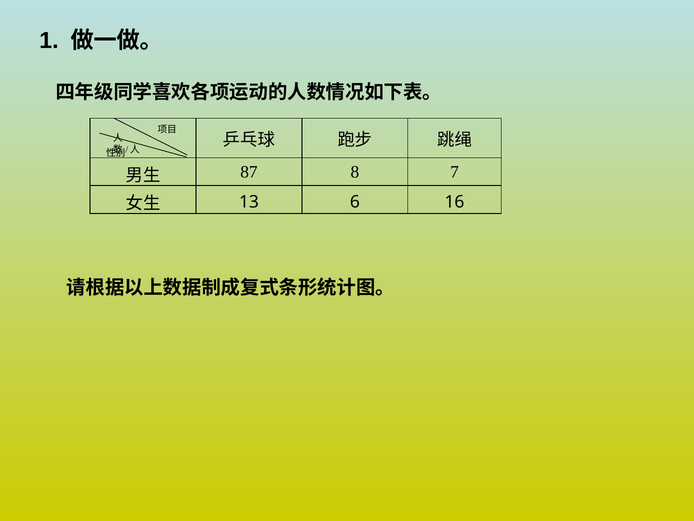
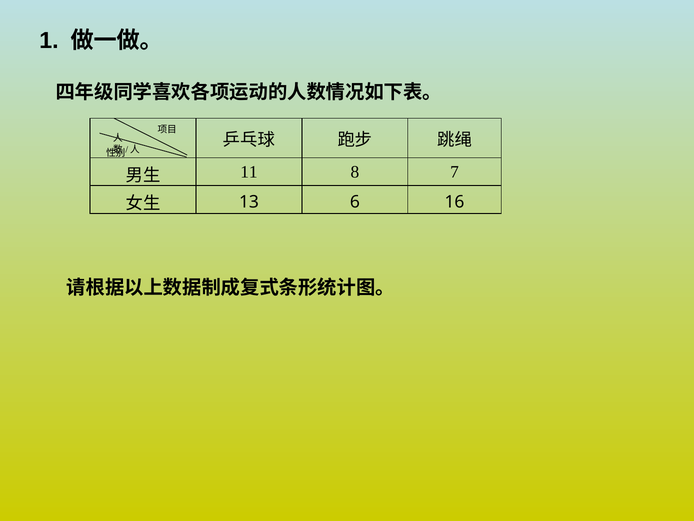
87: 87 -> 11 (249, 172)
